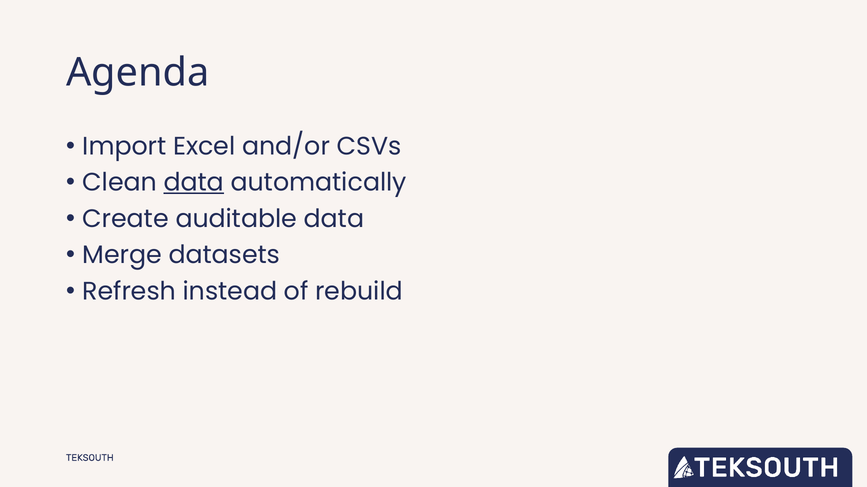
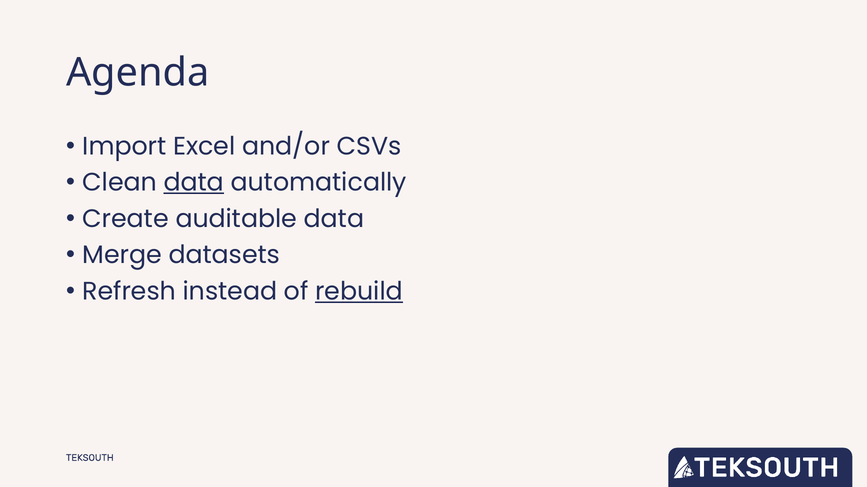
rebuild underline: none -> present (359, 292)
